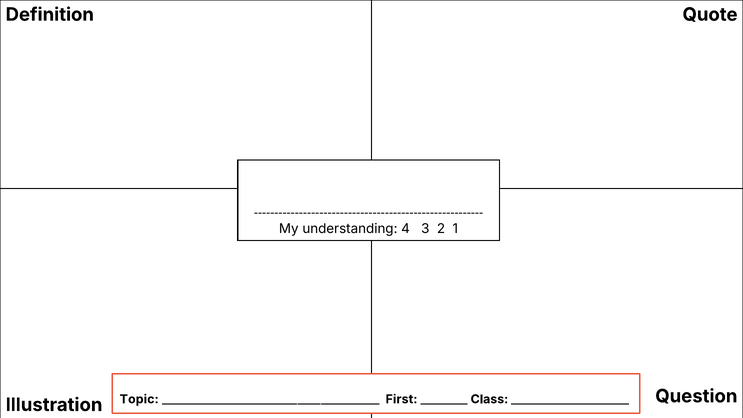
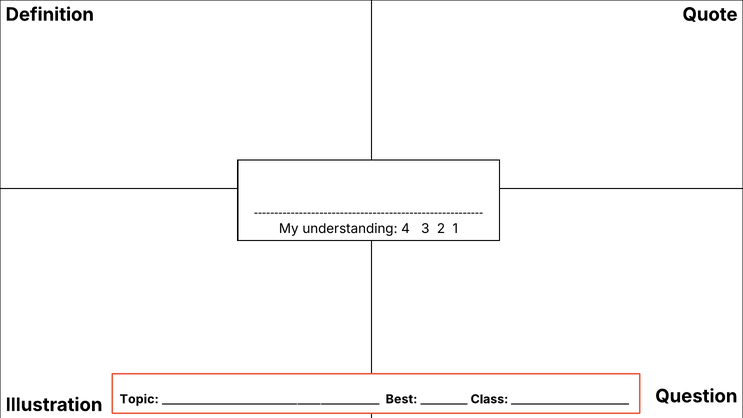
First: First -> Best (402, 399)
